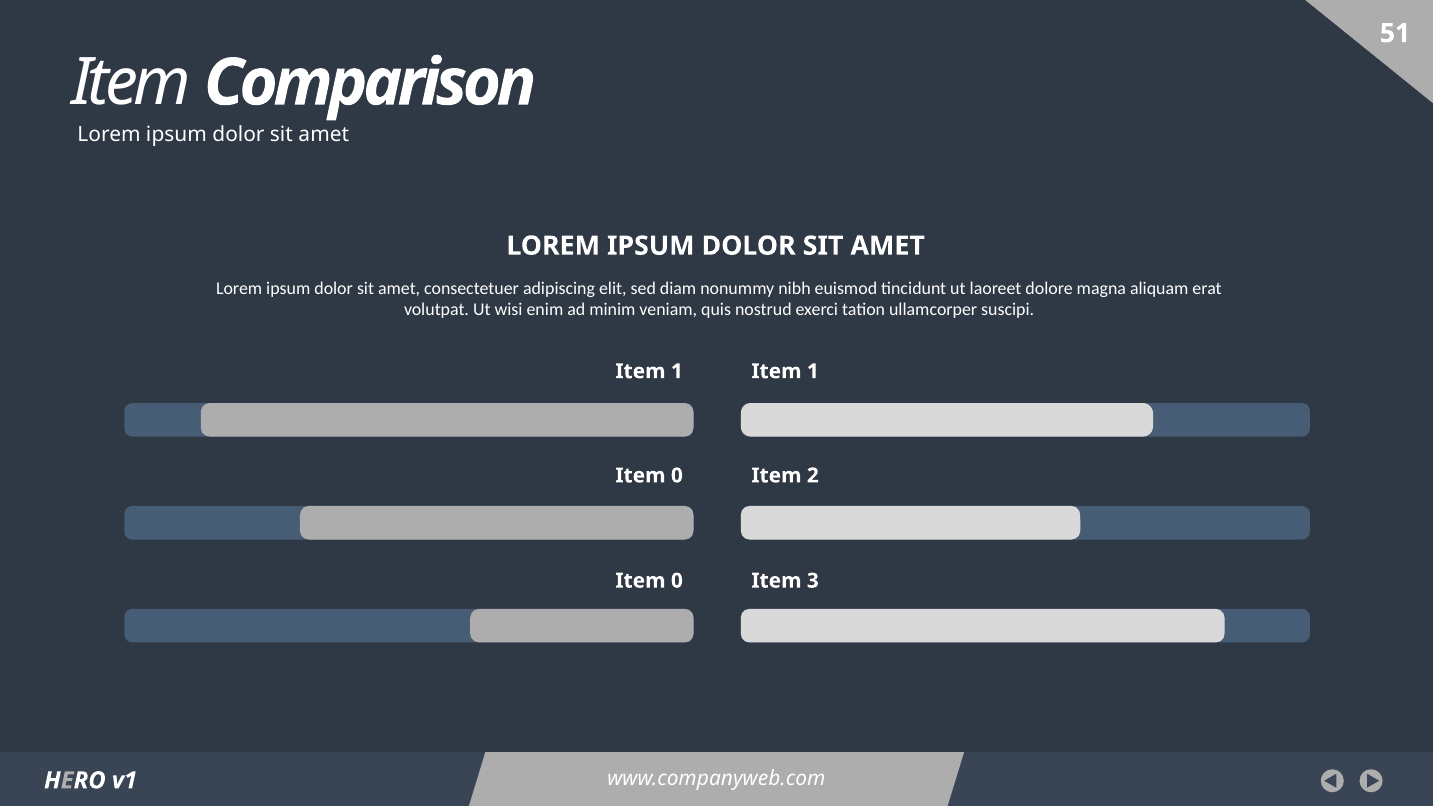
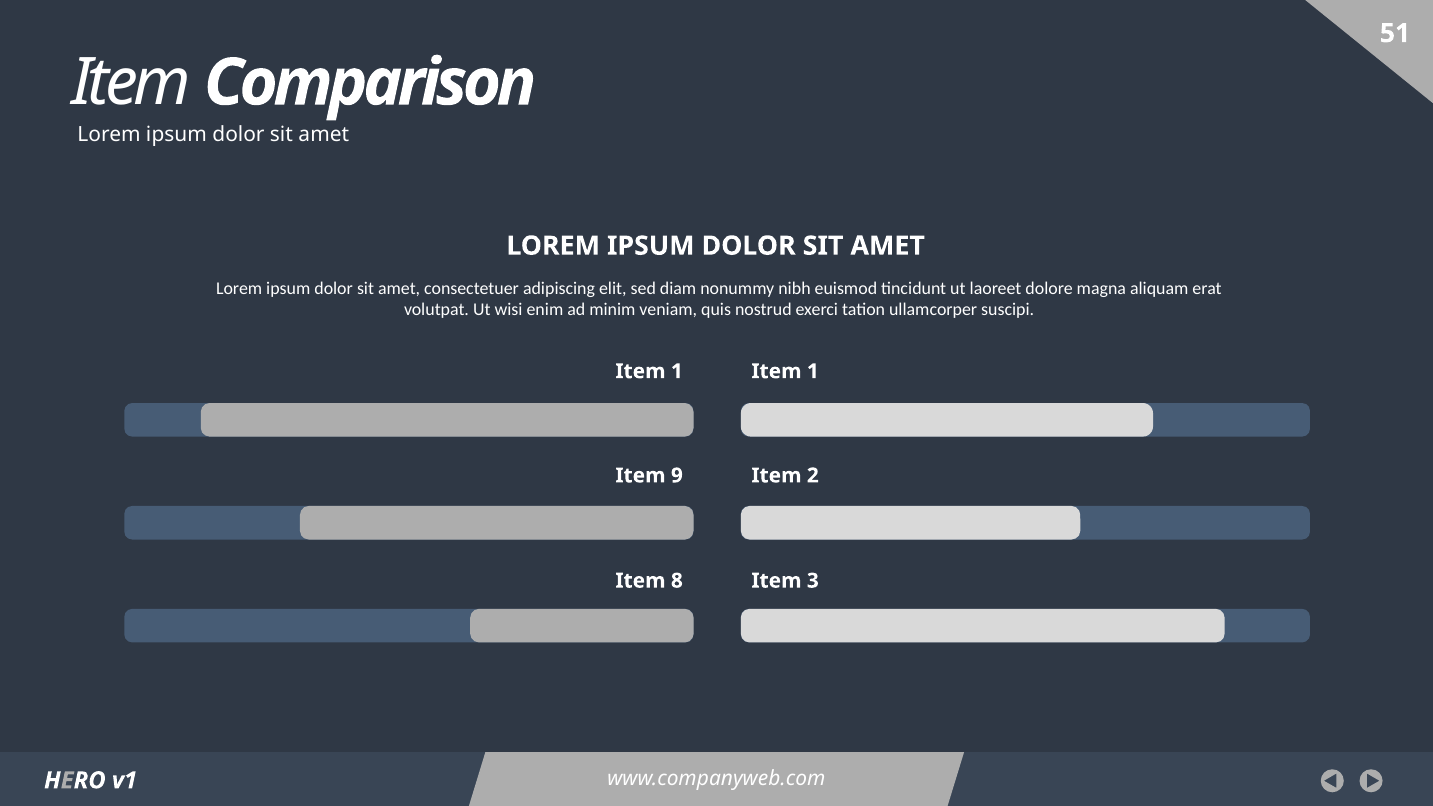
0: 0 -> 9 (677, 476)
0: 0 -> 8 (677, 581)
